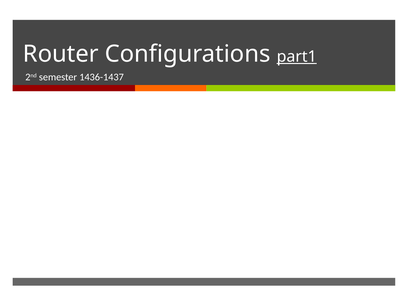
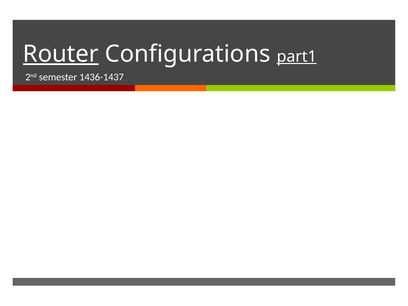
Router underline: none -> present (61, 54)
